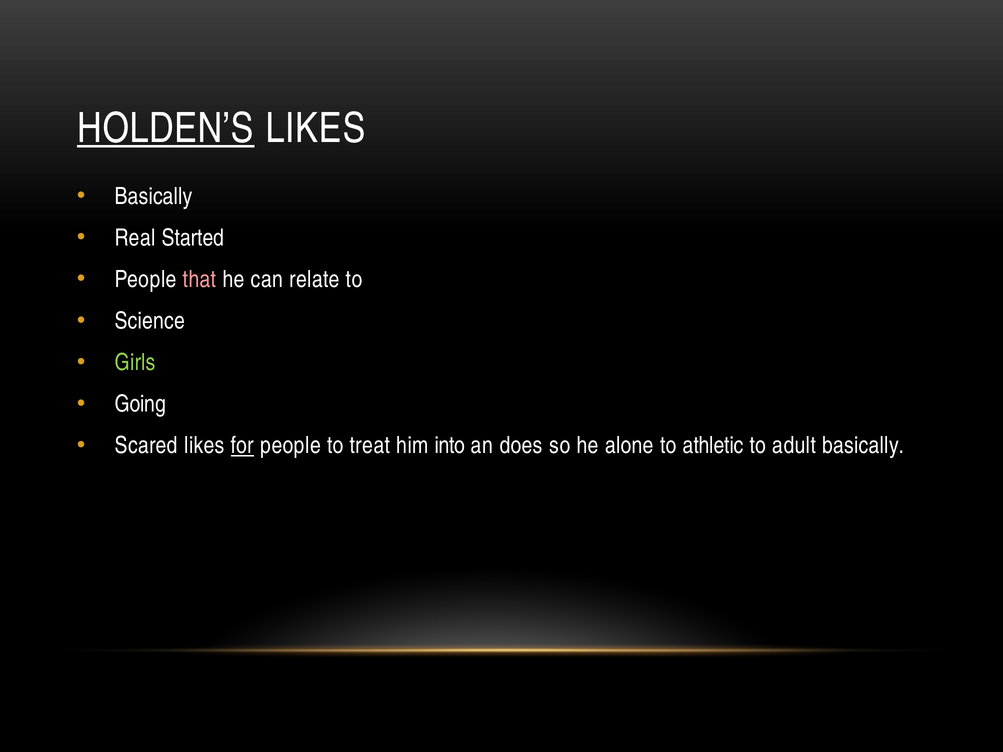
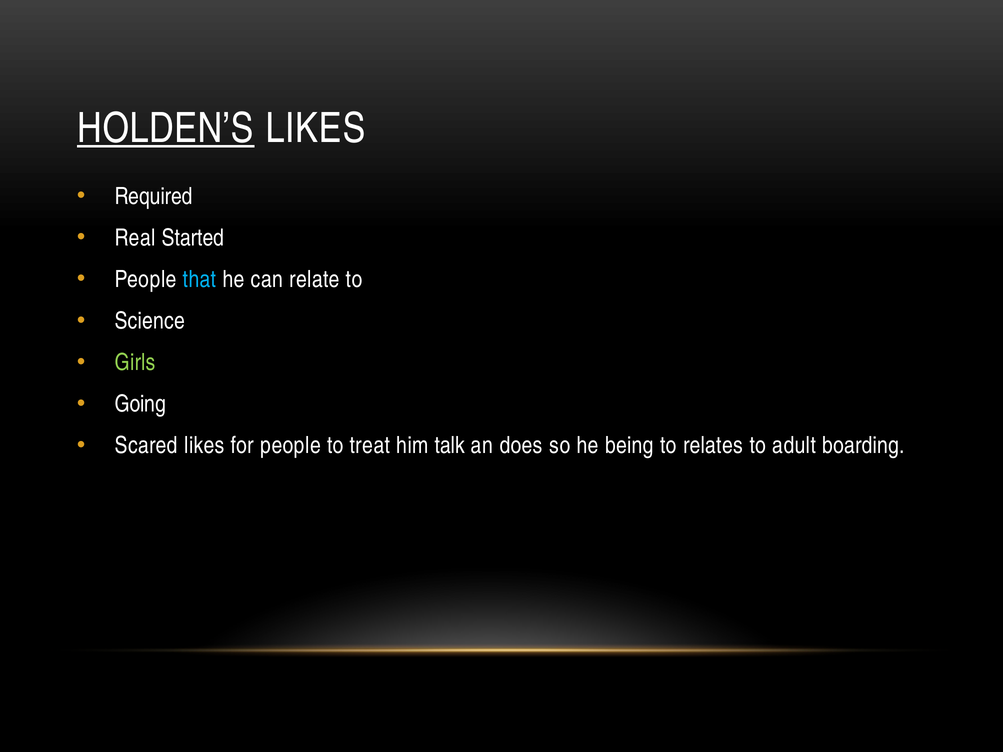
Basically: Basically -> Required (154, 196)
that colour: pink -> light blue (200, 279)
for underline: present -> none (242, 446)
into: into -> talk (450, 446)
alone: alone -> being (629, 446)
athletic: athletic -> relates (713, 446)
adult basically: basically -> boarding (863, 446)
